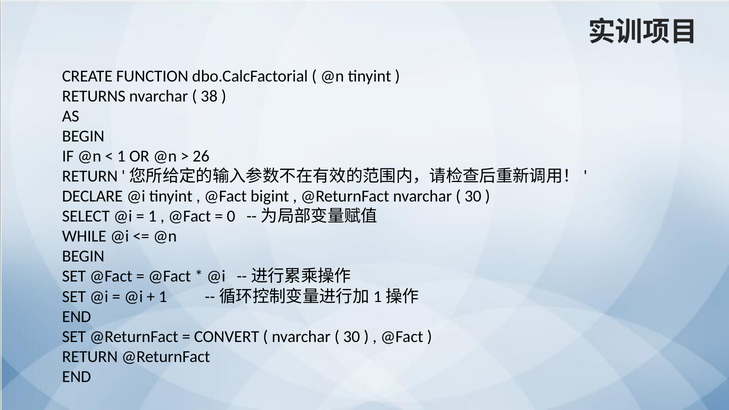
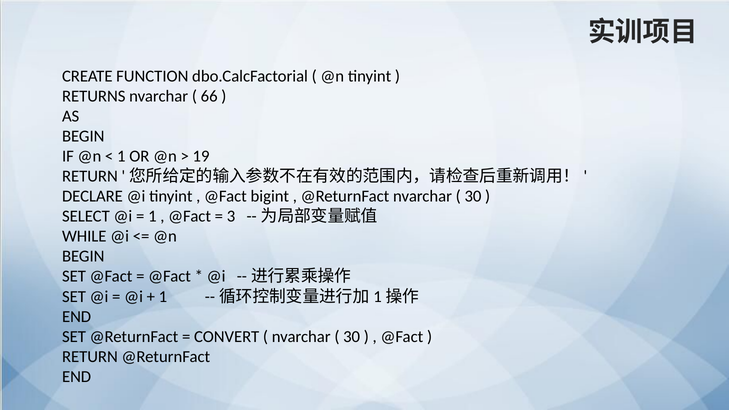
38: 38 -> 66 (209, 96)
26: 26 -> 19 (201, 156)
0: 0 -> 3 (231, 216)
